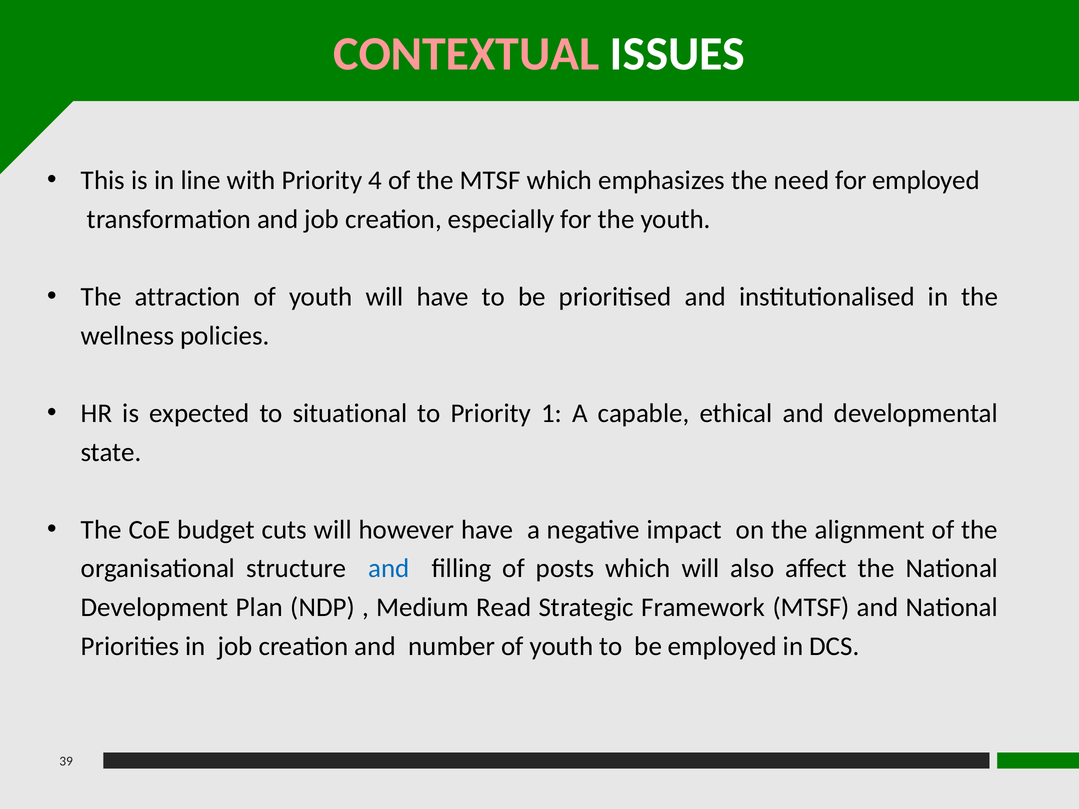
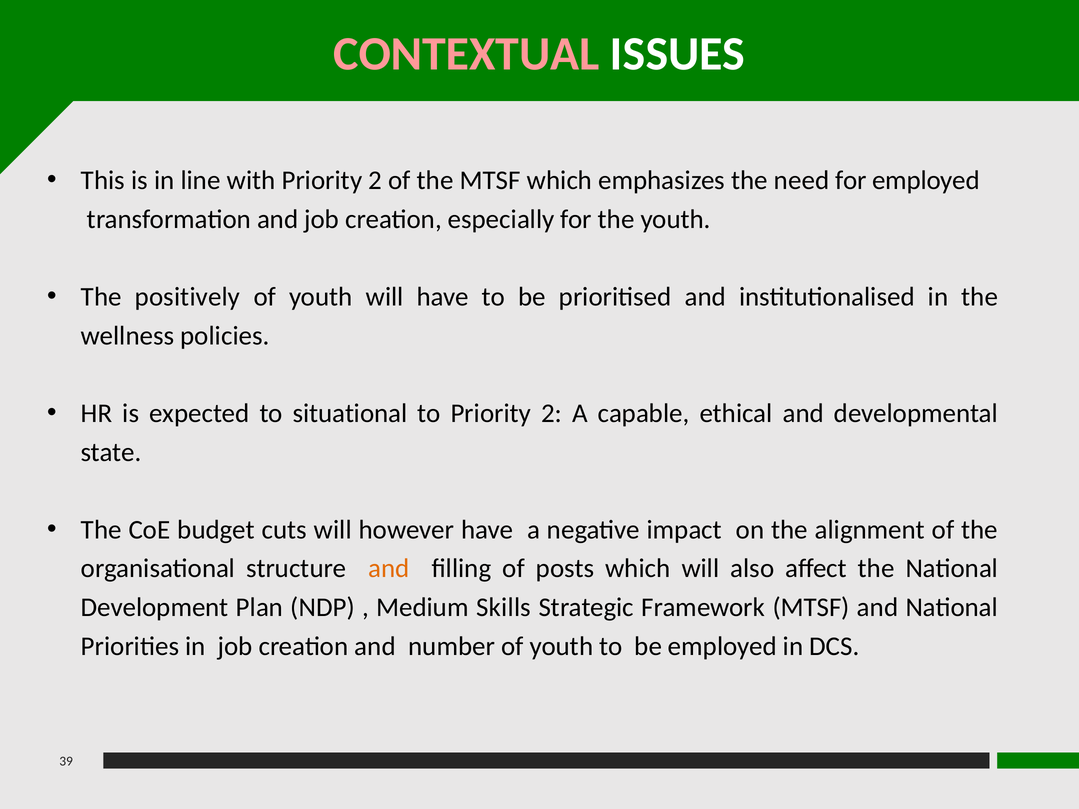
with Priority 4: 4 -> 2 (375, 180)
attraction: attraction -> positively (187, 297)
to Priority 1: 1 -> 2 (552, 413)
and colour: blue -> orange (389, 569)
Read: Read -> Skills (504, 608)
